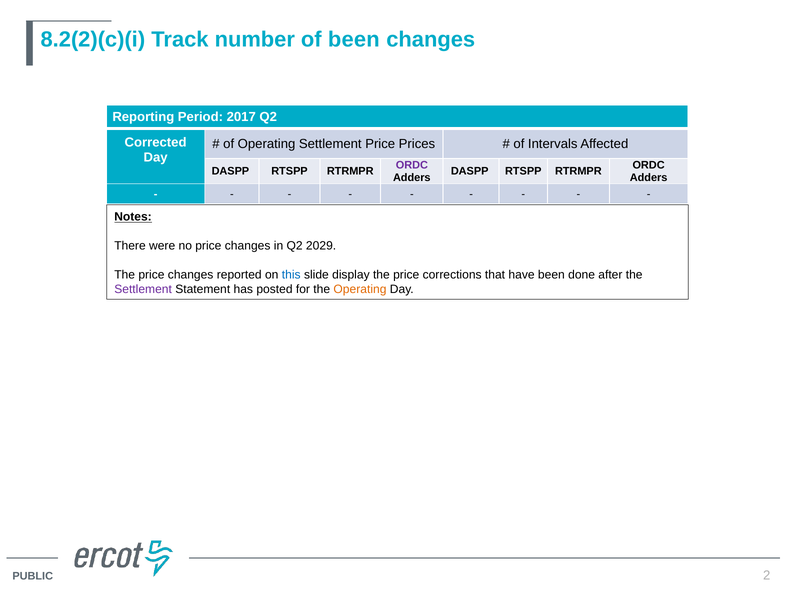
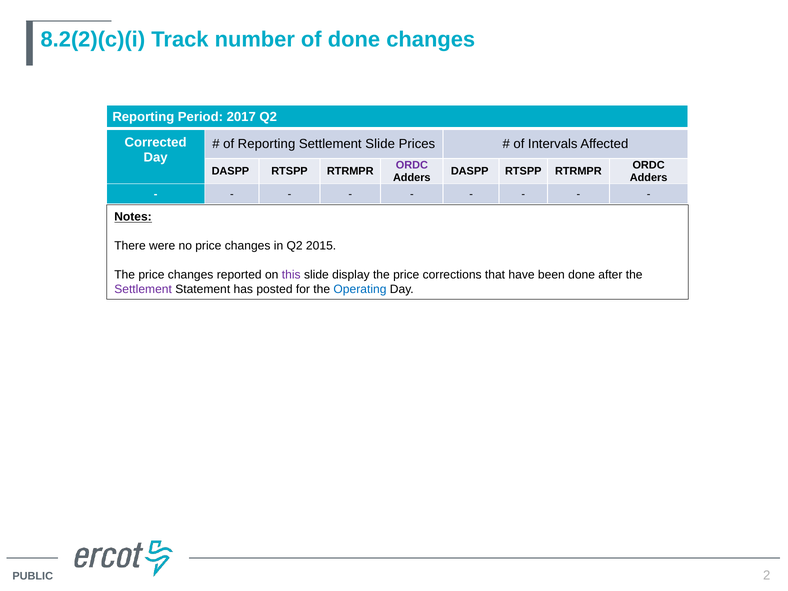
of been: been -> done (354, 40)
of Operating: Operating -> Reporting (267, 144)
Settlement Price: Price -> Slide (380, 144)
2029: 2029 -> 2015 (321, 246)
this colour: blue -> purple (291, 275)
Operating colour: orange -> blue (360, 289)
